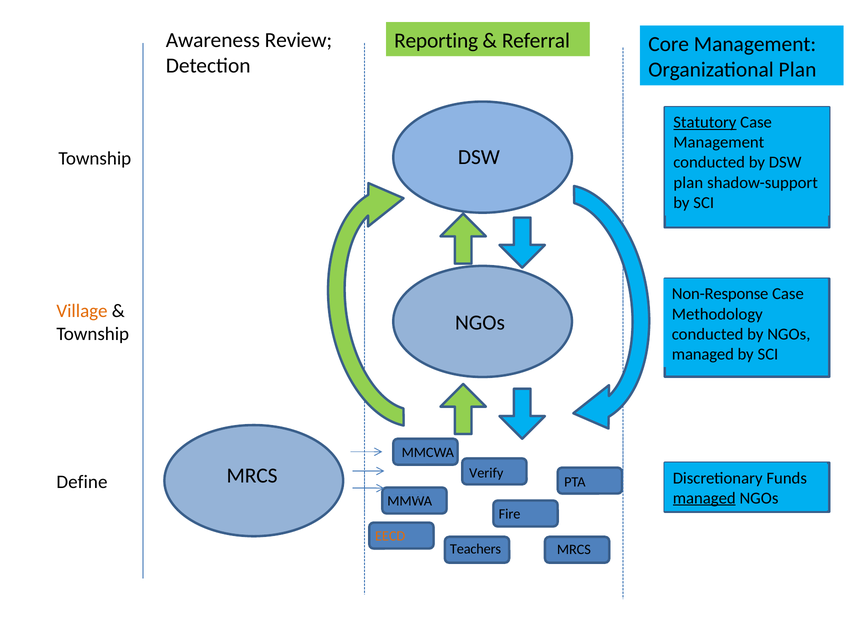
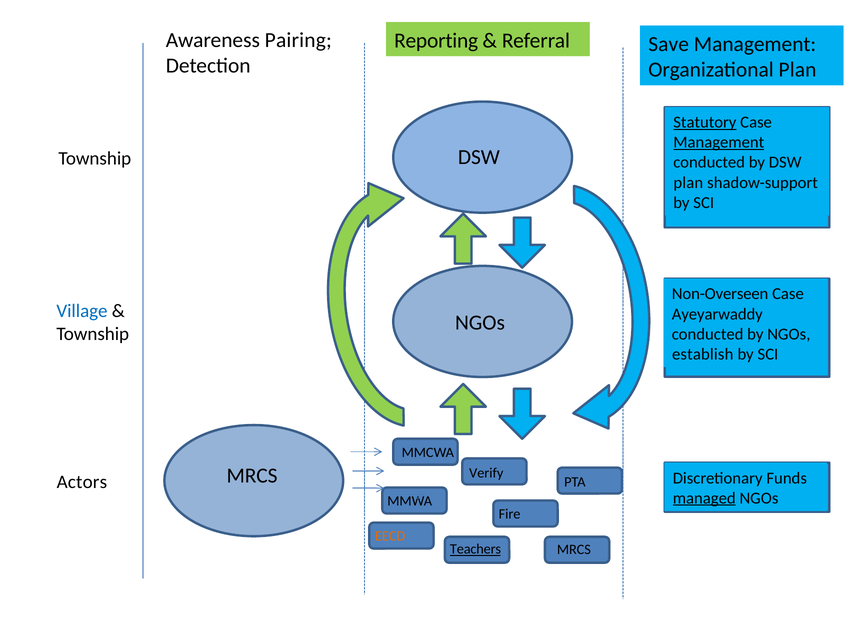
Review: Review -> Pairing (298, 40)
Core: Core -> Save (669, 44)
Management underline: none -> present (719, 143)
Non-Response: Non-Response -> Non-Overseen (720, 294)
Village colour: orange -> blue (82, 311)
Methodology: Methodology -> Ayeyarwaddy (717, 314)
managed: managed -> establish (703, 354)
Define: Define -> Actors (82, 482)
Teachers underline: none -> present (476, 550)
